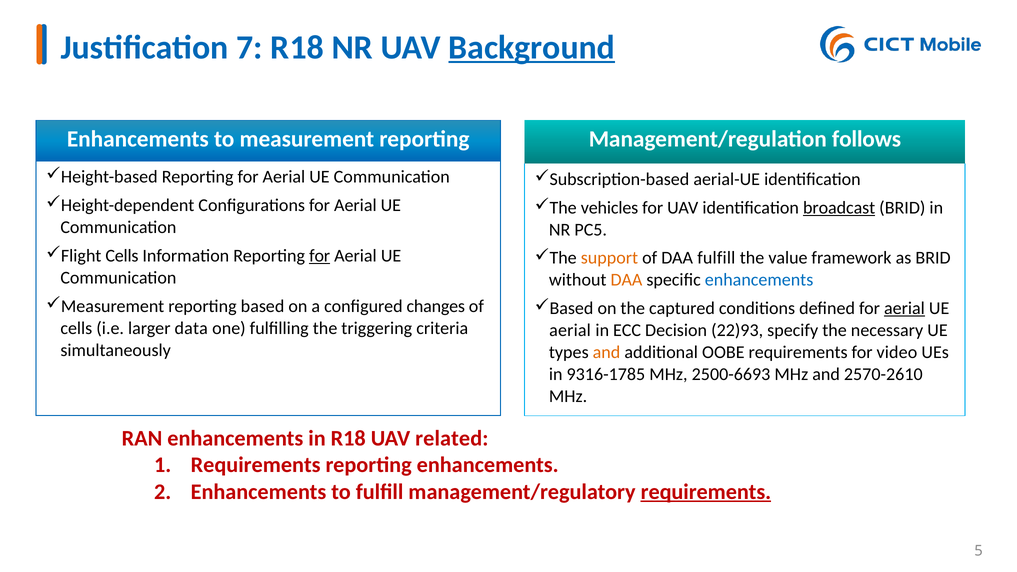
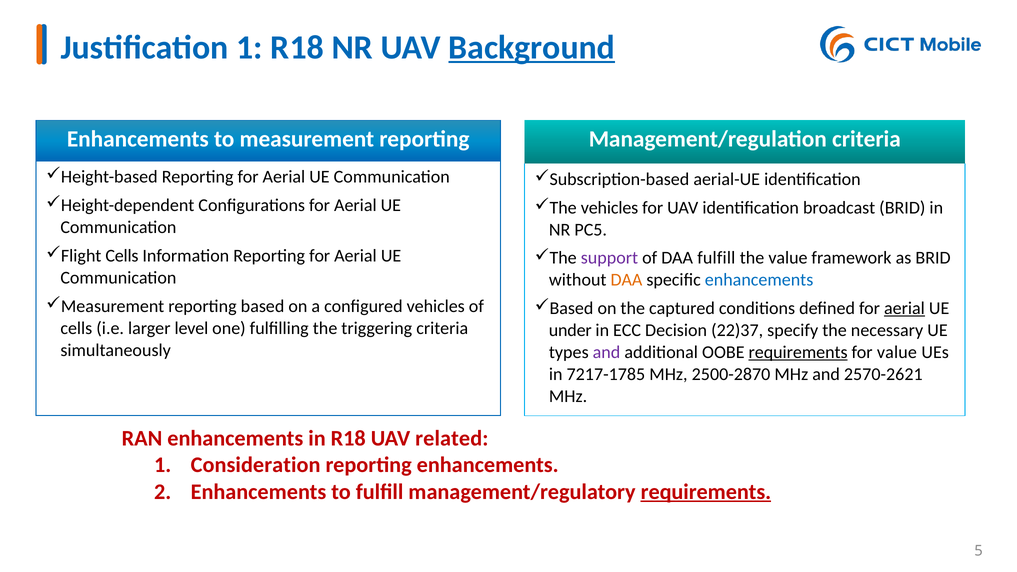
Justification 7: 7 -> 1 (249, 47)
Management/regulation follows: follows -> criteria (866, 139)
broadcast underline: present -> none (839, 208)
for underline: present -> none (320, 256)
support colour: orange -> purple (609, 258)
configured changes: changes -> vehicles (436, 306)
data: data -> level (191, 328)
aerial: aerial -> under (570, 330)
22)93: 22)93 -> 22)37 (737, 330)
and colour: orange -> purple (606, 352)
requirements underline: none -> present (798, 352)
for video: video -> value (897, 352)
9316-1785: 9316-1785 -> 7217-1785 (606, 374)
2500-6693: 2500-6693 -> 2500-2870 (731, 374)
2570-2610: 2570-2610 -> 2570-2621 (883, 374)
Requirements: Requirements -> Consideration (256, 465)
